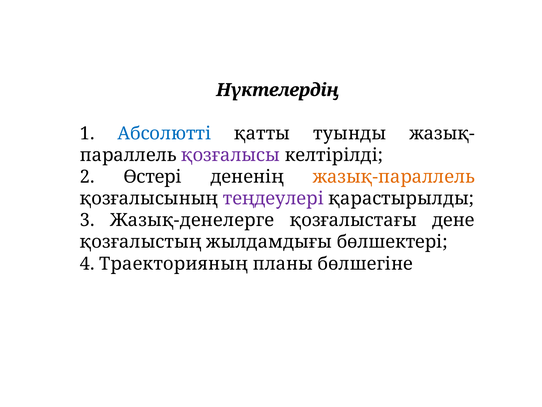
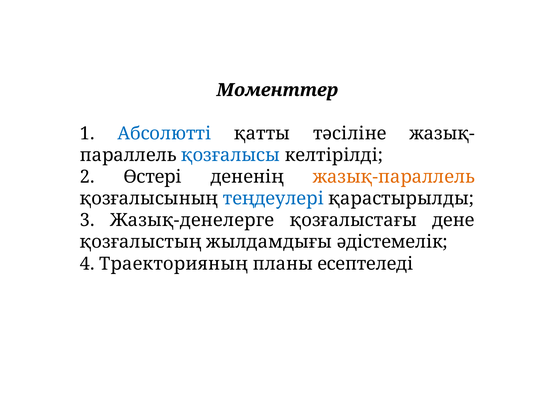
Нүктелердің: Нүктелердің -> Моменттер (277, 90)
туынды: туынды -> тәсіліне (350, 133)
қозғалысы colour: purple -> blue (231, 155)
теңдеулері colour: purple -> blue (273, 198)
бөлшектері: бөлшектері -> әдістемелік (392, 242)
бөлшегіне: бөлшегіне -> есептеледі (365, 263)
